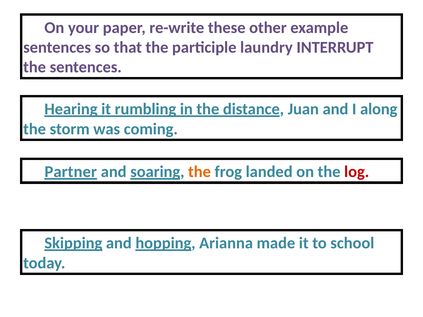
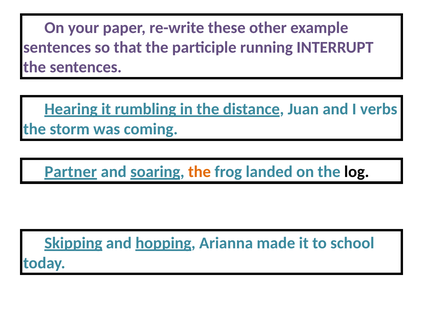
laundry: laundry -> running (266, 48)
along: along -> verbs (379, 109)
log colour: red -> black (357, 172)
